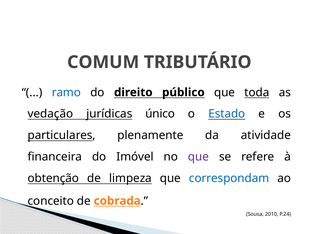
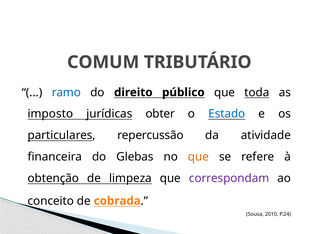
vedação: vedação -> imposto (50, 114)
único: único -> obter (160, 114)
plenamente: plenamente -> repercussão (150, 135)
Imóvel: Imóvel -> Glebas (135, 156)
que colour: purple -> orange (198, 156)
correspondam colour: blue -> purple (229, 178)
